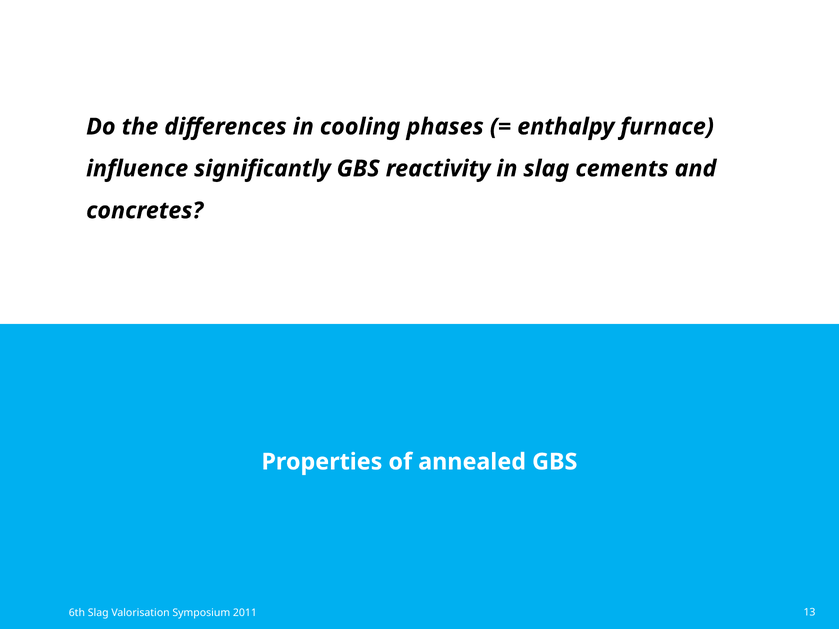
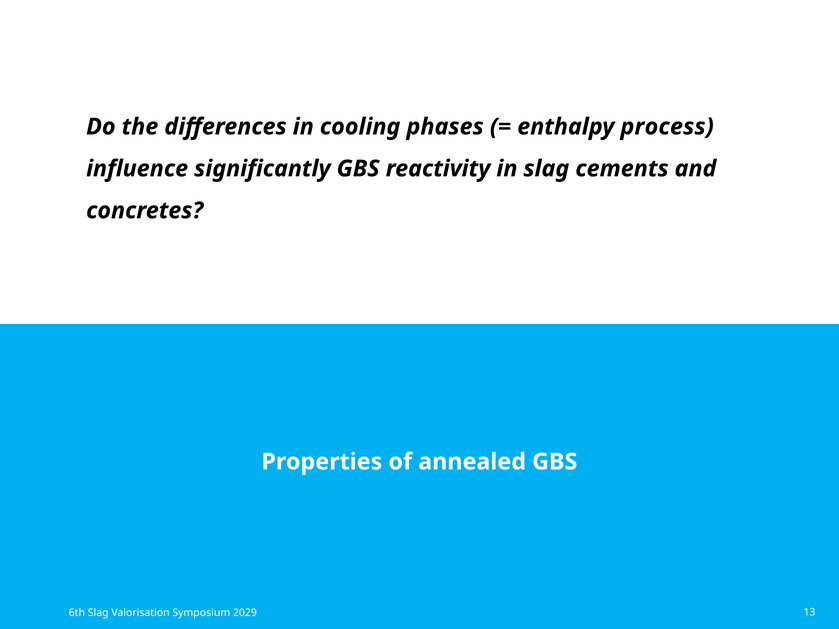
furnace: furnace -> process (667, 127)
2011: 2011 -> 2029 (245, 613)
